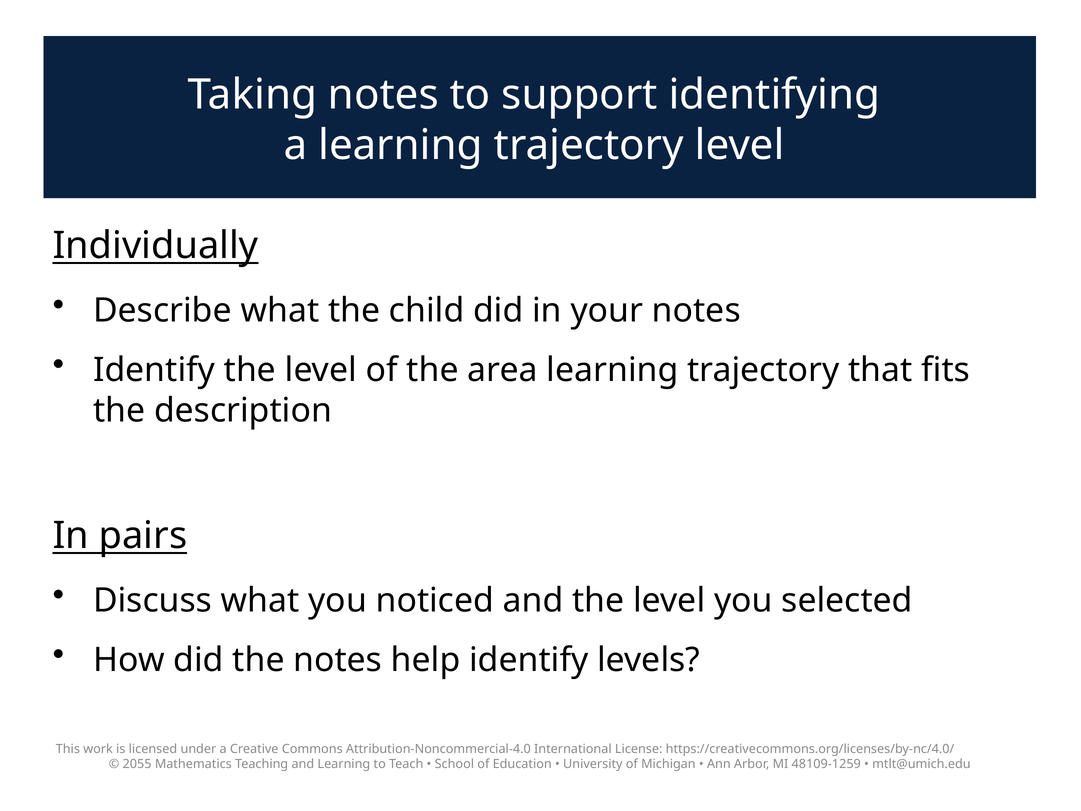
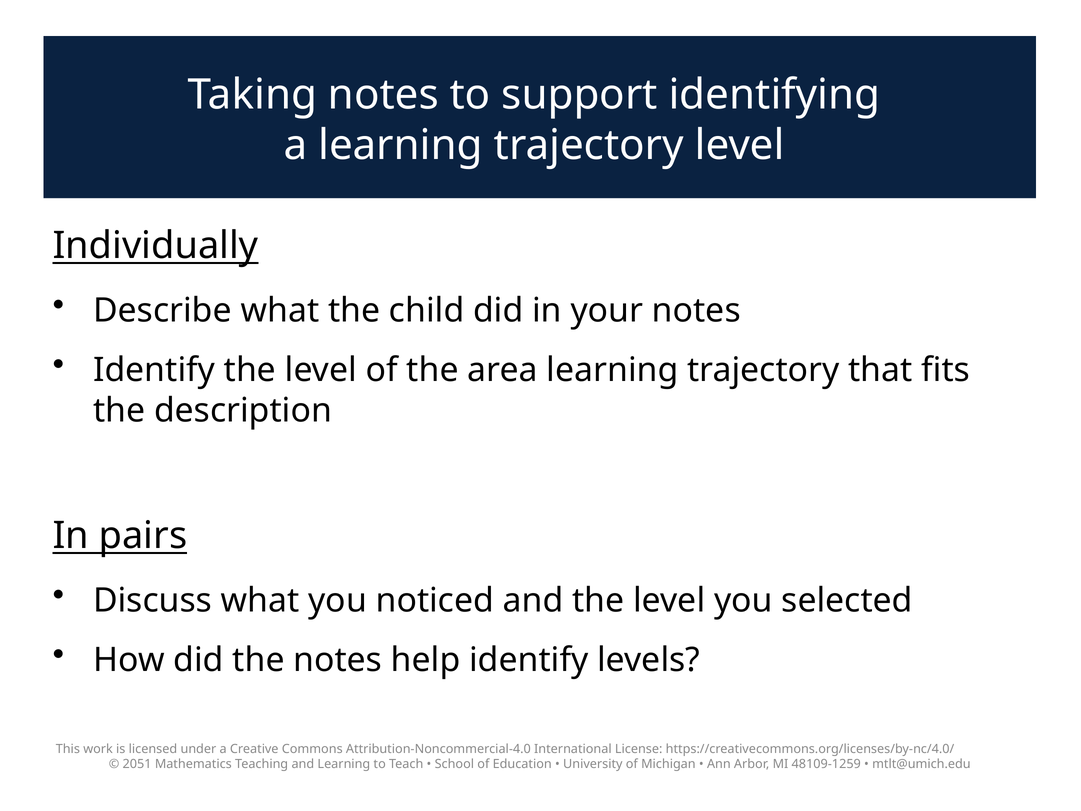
2055: 2055 -> 2051 (137, 764)
